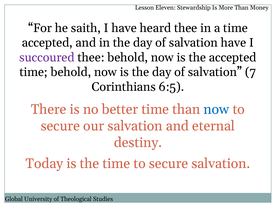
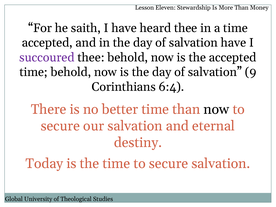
7: 7 -> 9 (251, 72)
6:5: 6:5 -> 6:4 (171, 87)
now colour: blue -> black (216, 109)
